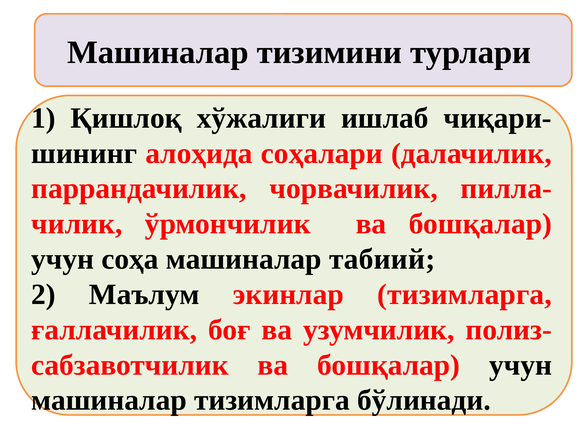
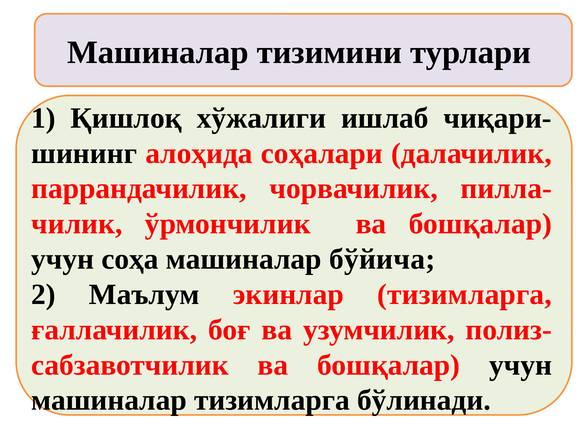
табиий: табиий -> бўйича (382, 259)
